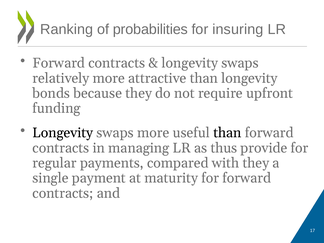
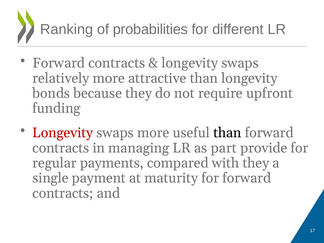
insuring: insuring -> different (238, 29)
Longevity colour: black -> red (63, 133)
thus: thus -> part (224, 148)
